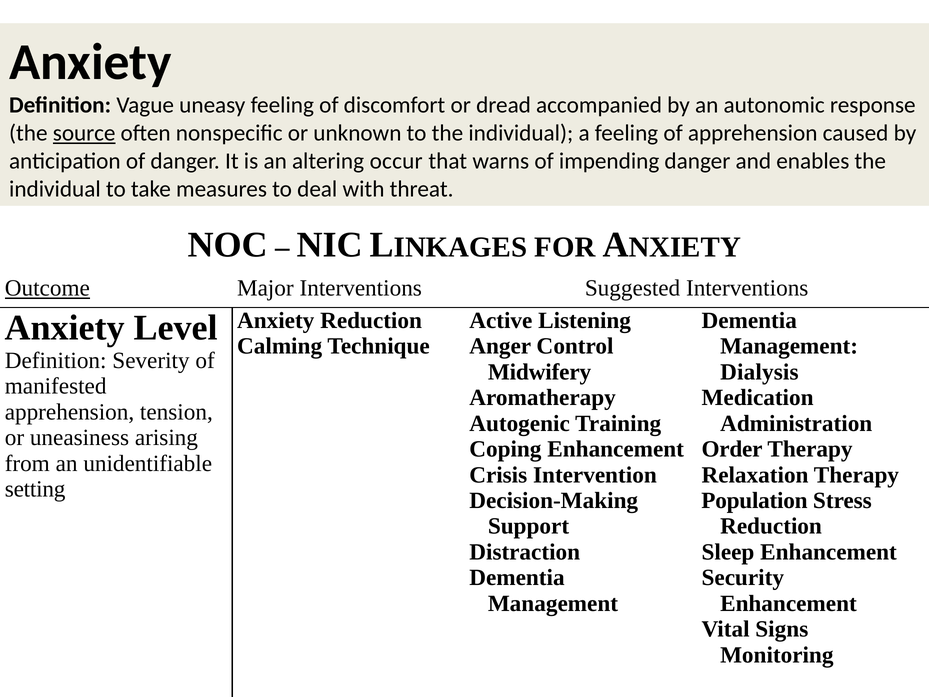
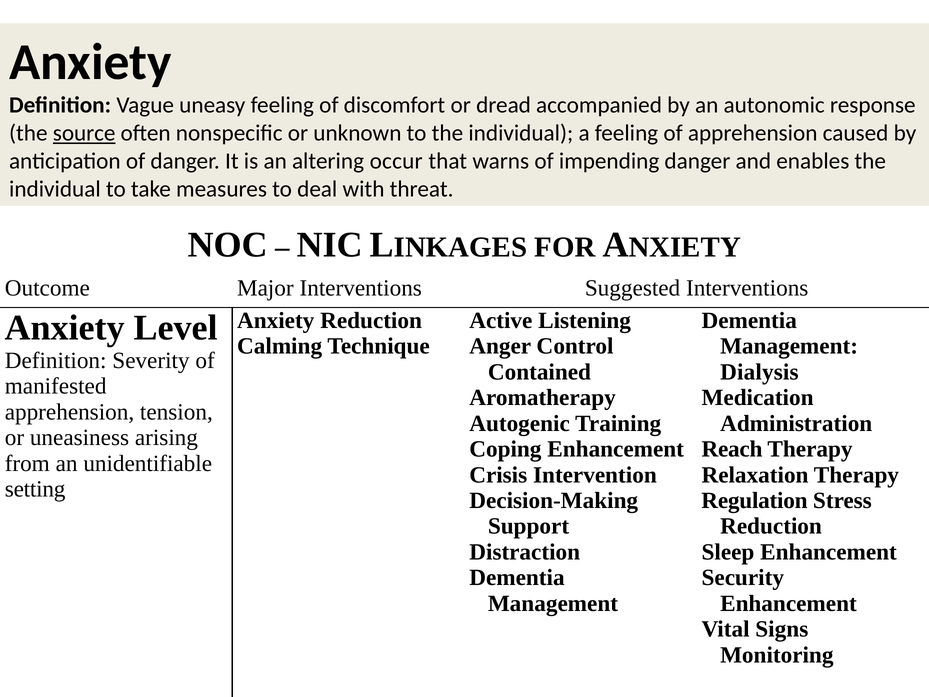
Outcome underline: present -> none (47, 288)
Midwifery: Midwifery -> Contained (539, 372)
Order: Order -> Reach (732, 449)
Population: Population -> Regulation (754, 500)
